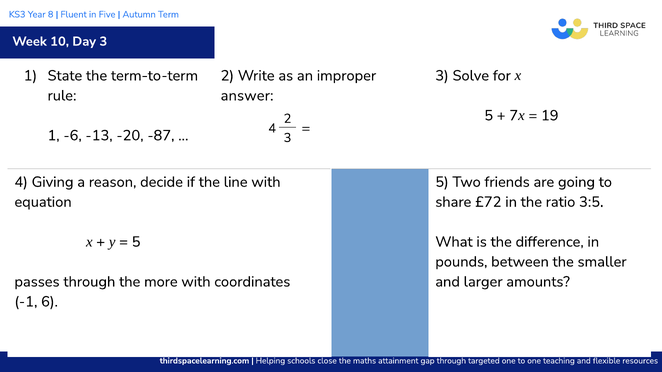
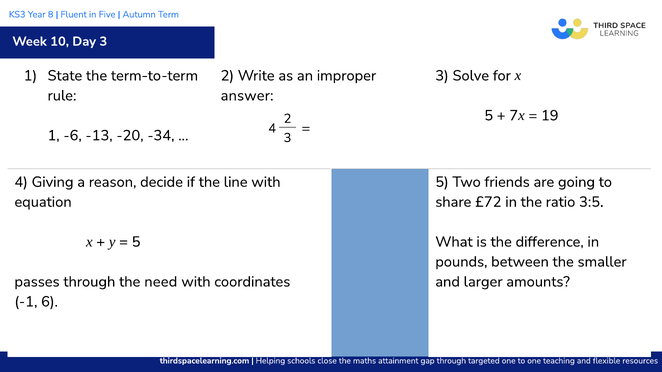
-87: -87 -> -34 (161, 136)
more: more -> need (161, 282)
